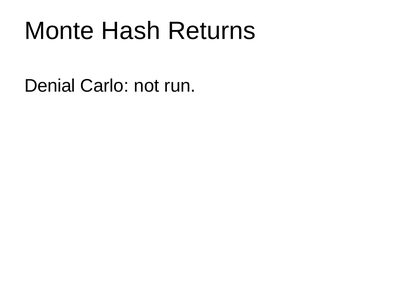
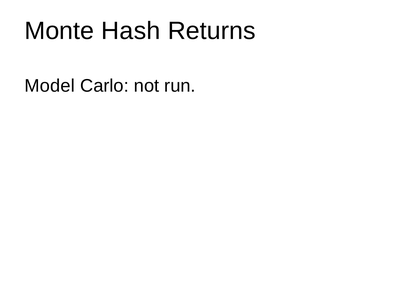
Denial: Denial -> Model (50, 86)
